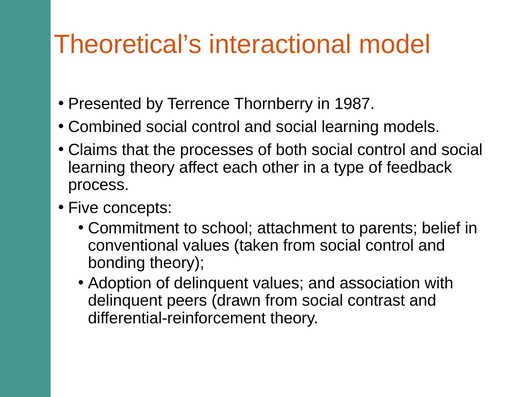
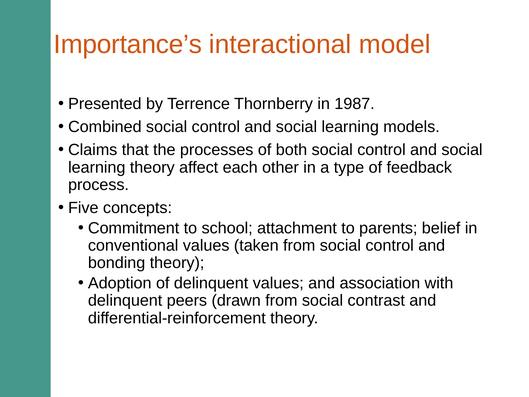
Theoretical’s: Theoretical’s -> Importance’s (128, 44)
